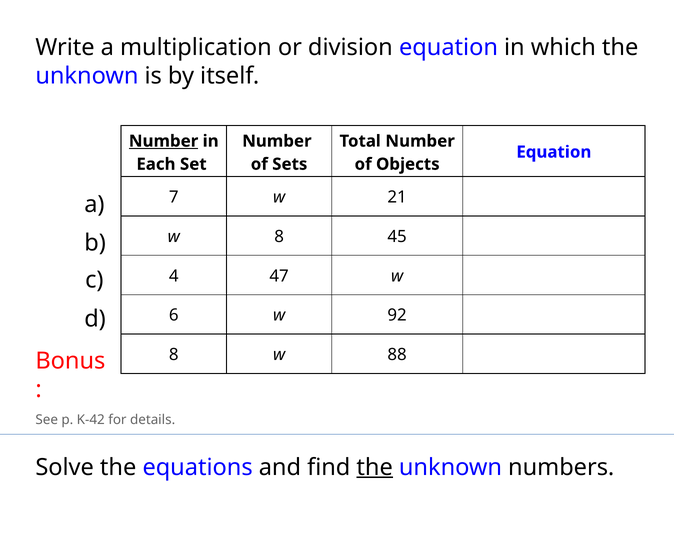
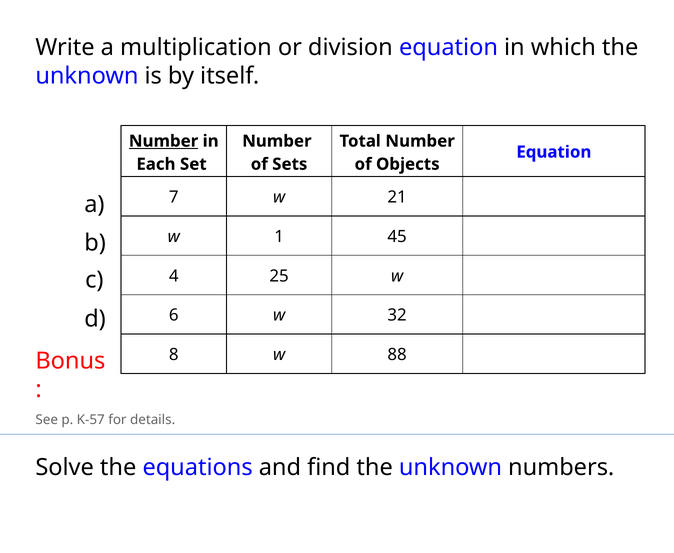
w 8: 8 -> 1 (279, 236)
47: 47 -> 25 (279, 276)
92: 92 -> 32 (397, 315)
K-42: K-42 -> K-57 (91, 420)
the underline: present -> none (375, 467)
